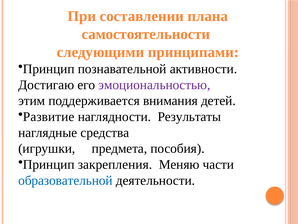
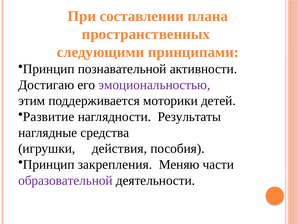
самостоятельности: самостоятельности -> пространственных (146, 34)
внимания: внимания -> моторики (170, 101)
предмета: предмета -> действия (119, 148)
образовательной colour: blue -> purple (65, 180)
